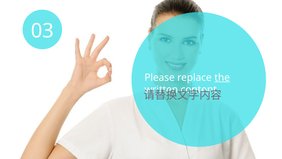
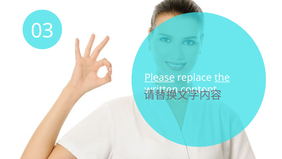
Please underline: none -> present (160, 77)
